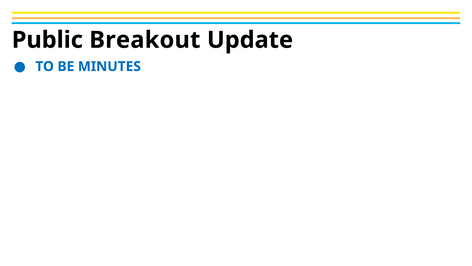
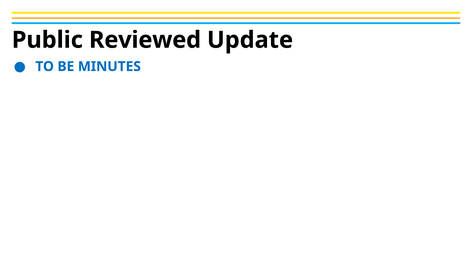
Breakout: Breakout -> Reviewed (145, 40)
